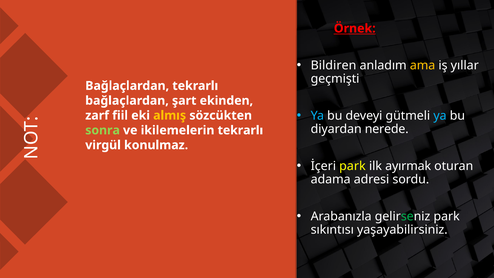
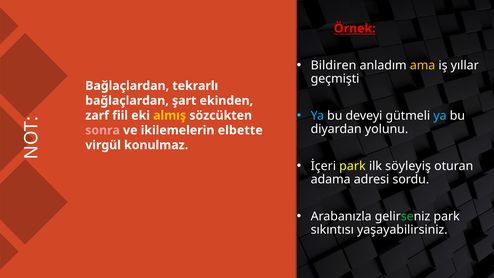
nerede: nerede -> yolunu (387, 129)
sonra colour: light green -> pink (103, 130)
ikilemelerin tekrarlı: tekrarlı -> elbette (240, 130)
ayırmak: ayırmak -> söyleyiş (408, 166)
